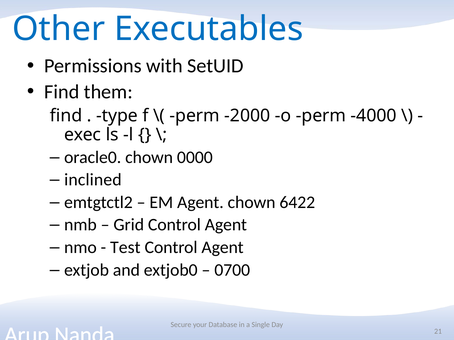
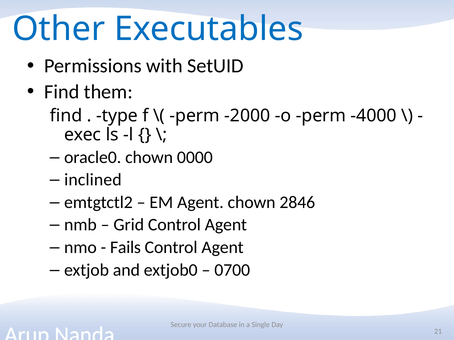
6422: 6422 -> 2846 (297, 203)
Test: Test -> Fails (125, 248)
